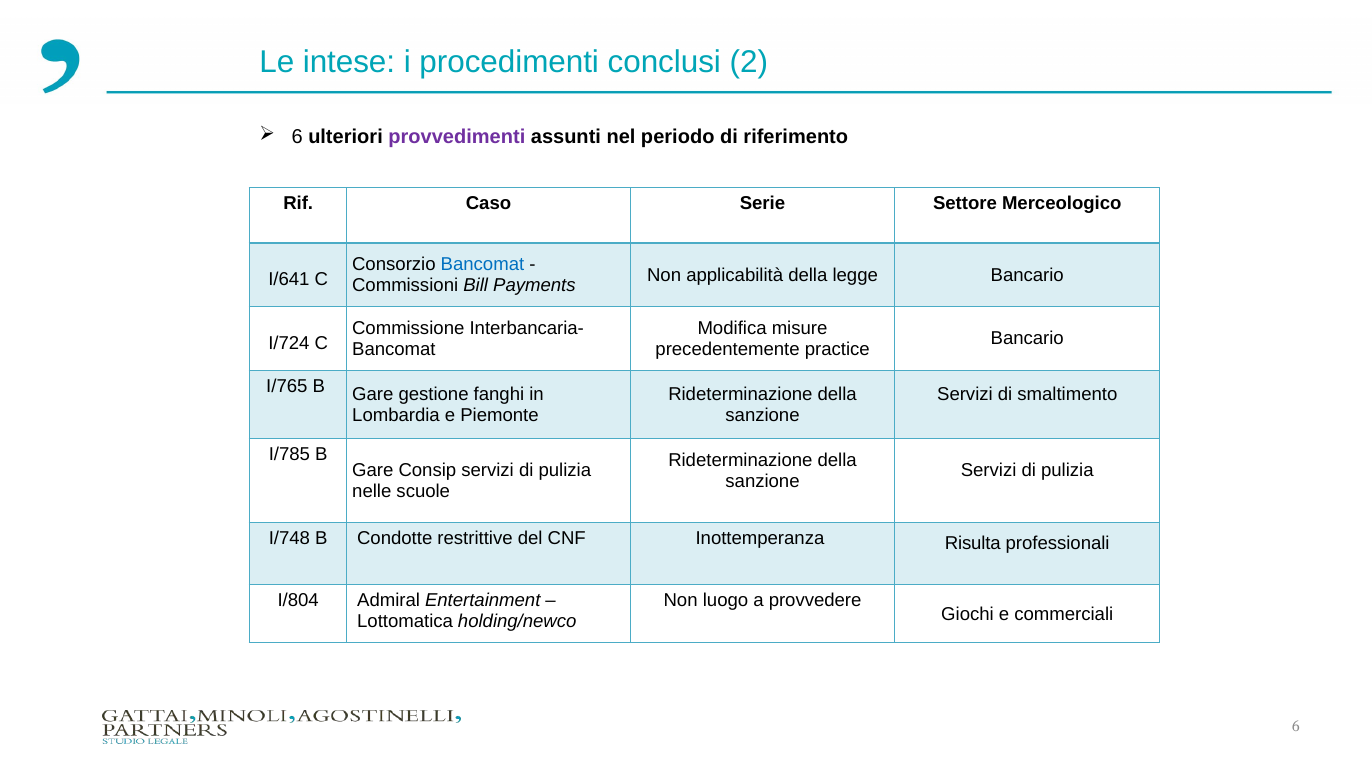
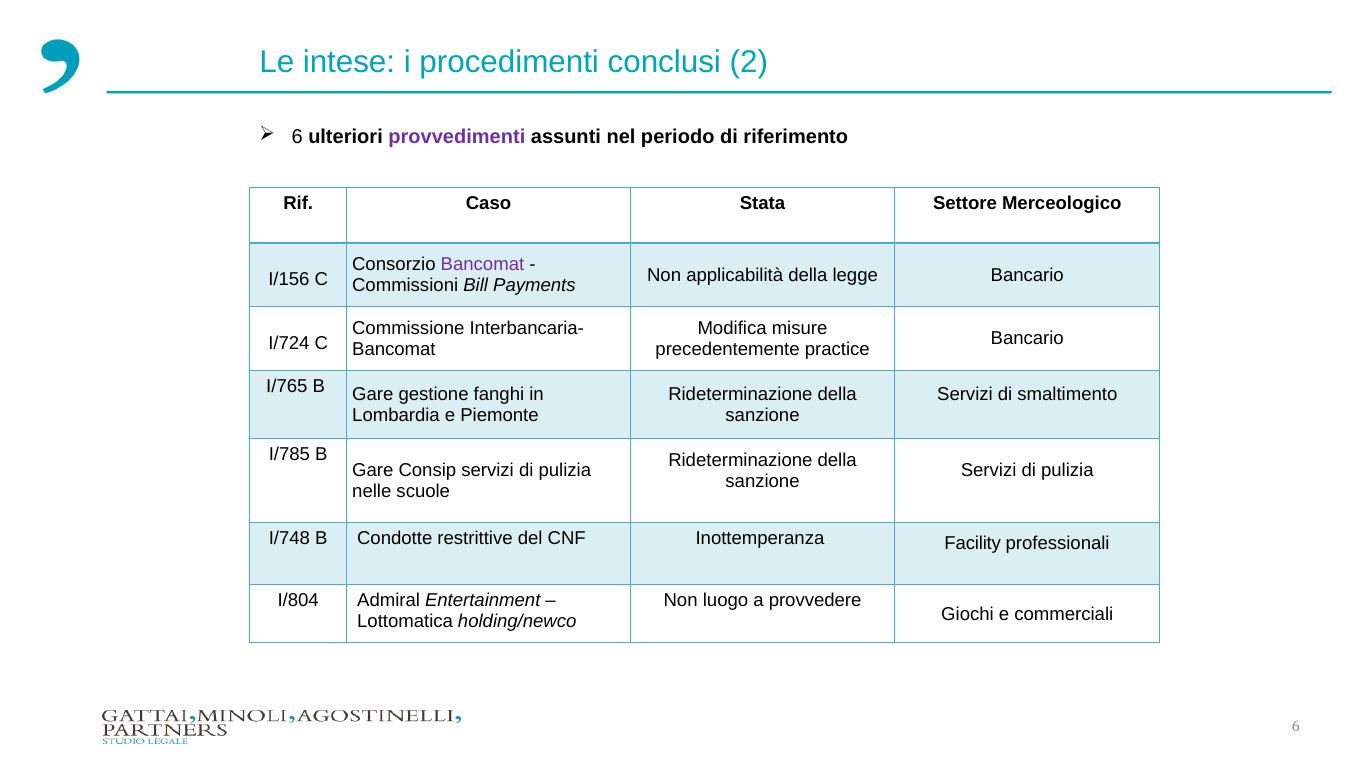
Serie: Serie -> Stata (762, 204)
Bancomat colour: blue -> purple (482, 265)
I/641: I/641 -> I/156 (289, 279)
Risulta: Risulta -> Facility (973, 543)
